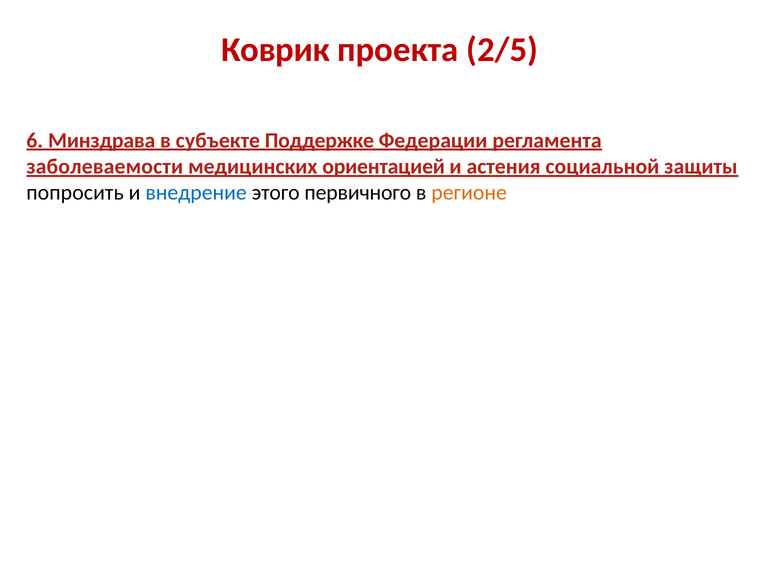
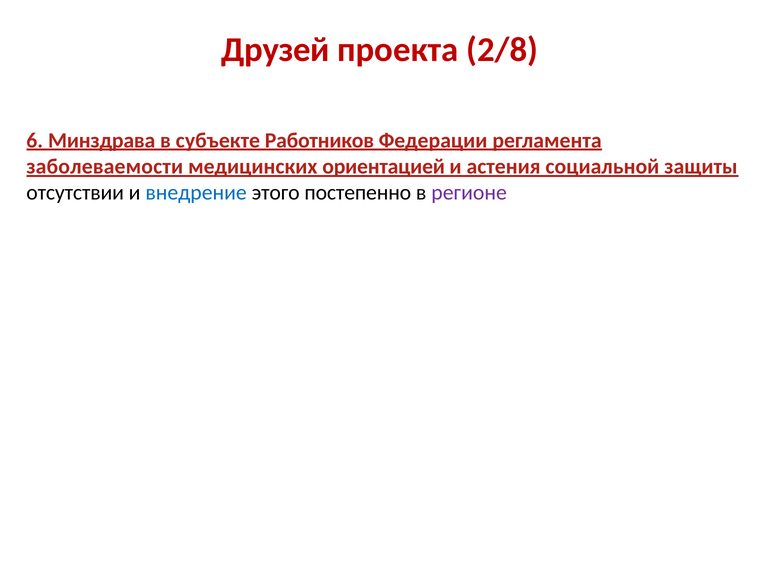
Коврик: Коврик -> Друзей (276, 50)
2/5: 2/5 -> 2/8 (502, 50)
Поддержке: Поддержке -> Работников (319, 140)
попросить: попросить -> отсутствии (75, 193)
первичного: первичного -> постепенно (358, 193)
регионе colour: orange -> purple (469, 193)
